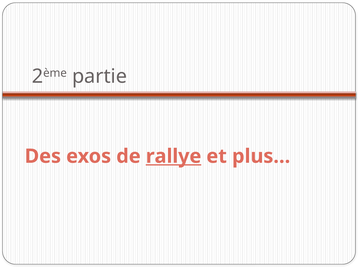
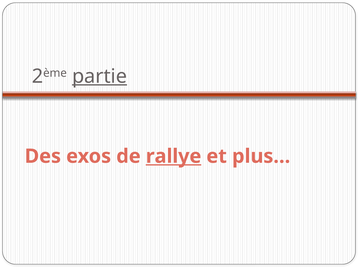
partie underline: none -> present (100, 76)
